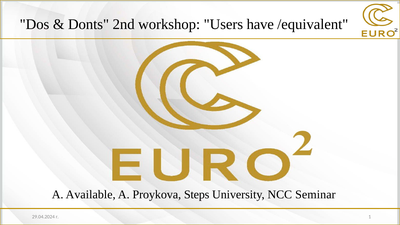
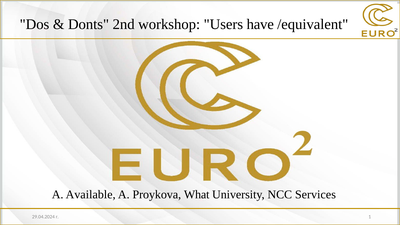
Steps: Steps -> What (197, 195)
Seminar: Seminar -> Services (315, 195)
